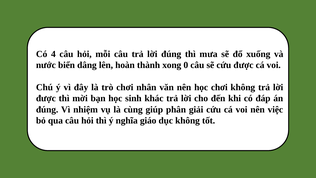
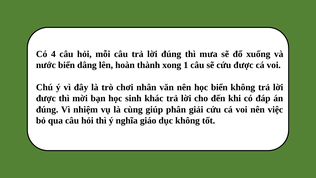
0: 0 -> 1 (186, 65)
học chơi: chơi -> biển (219, 87)
